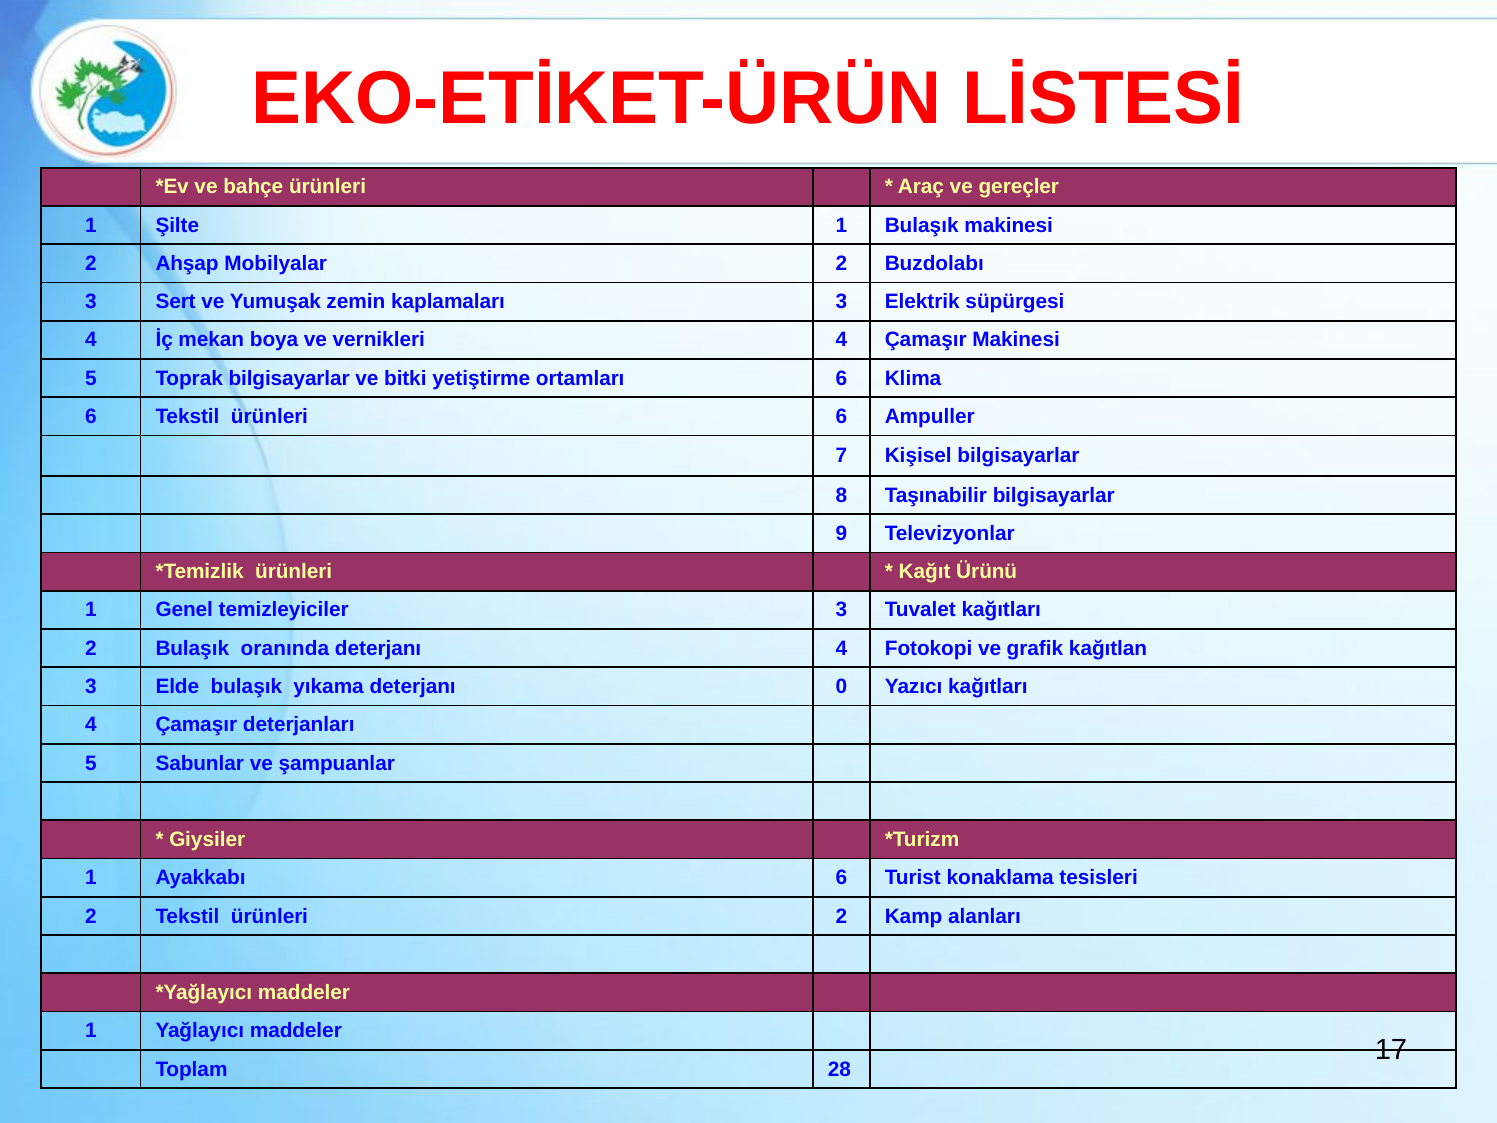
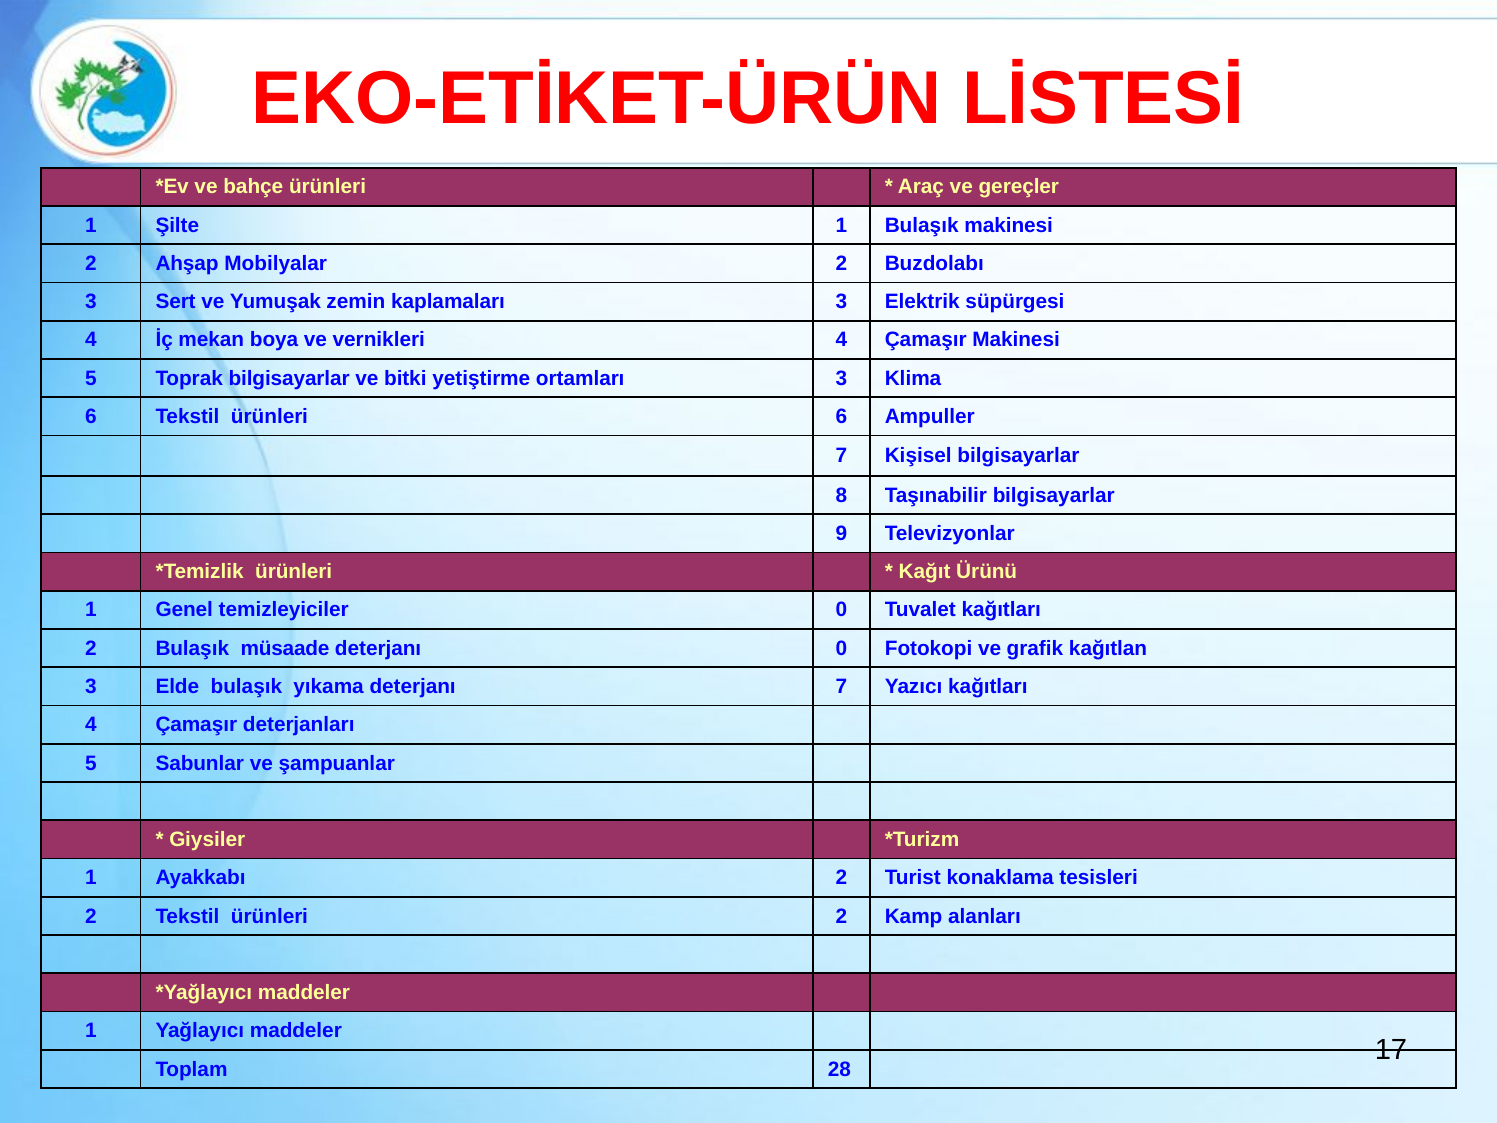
ortamları 6: 6 -> 3 (842, 378)
temizleyiciler 3: 3 -> 0 (842, 610)
oranında: oranında -> müsaade (285, 648)
deterjanı 4: 4 -> 0 (842, 648)
deterjanı 0: 0 -> 7 (842, 686)
Ayakkabı 6: 6 -> 2 (842, 878)
